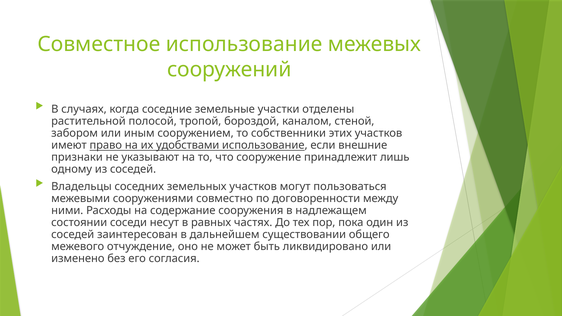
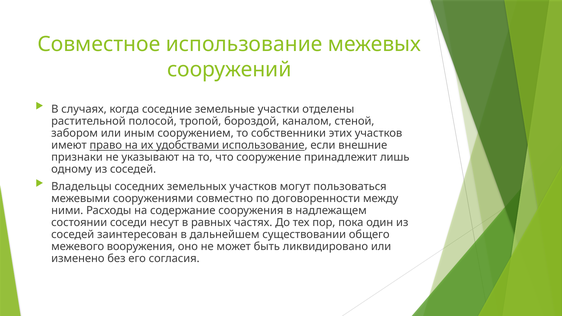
отчуждение: отчуждение -> вооружения (141, 247)
